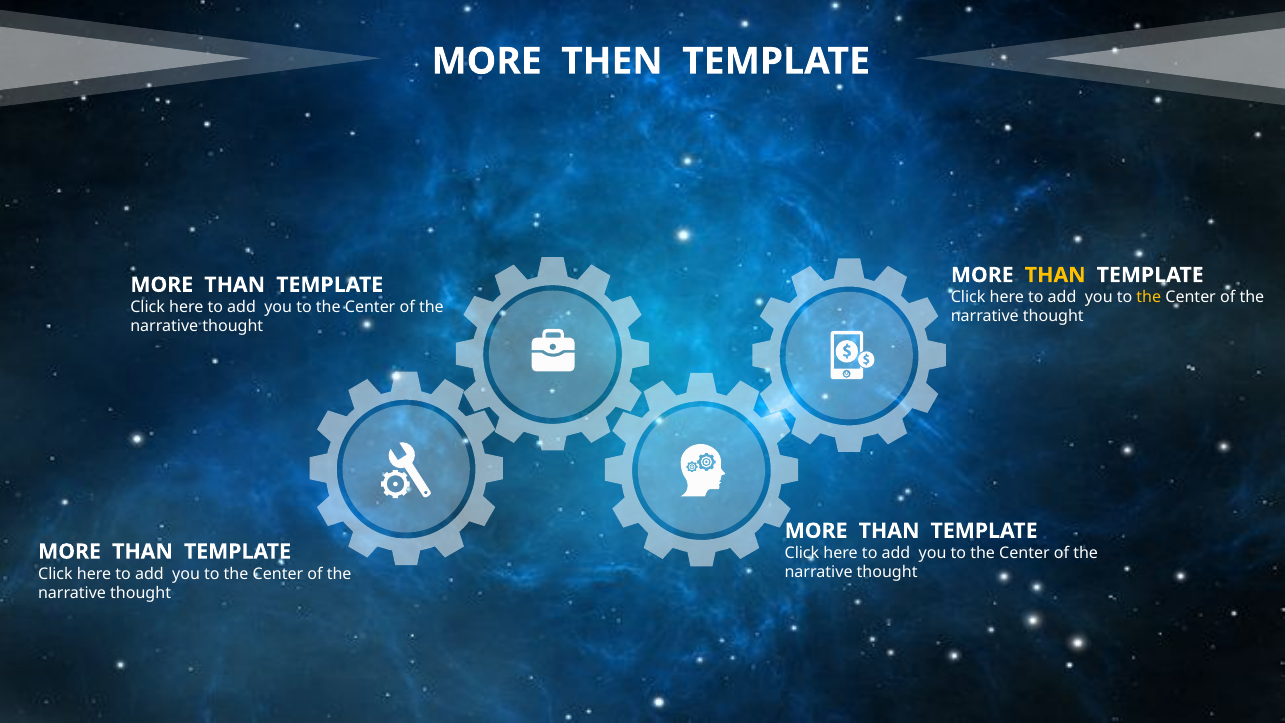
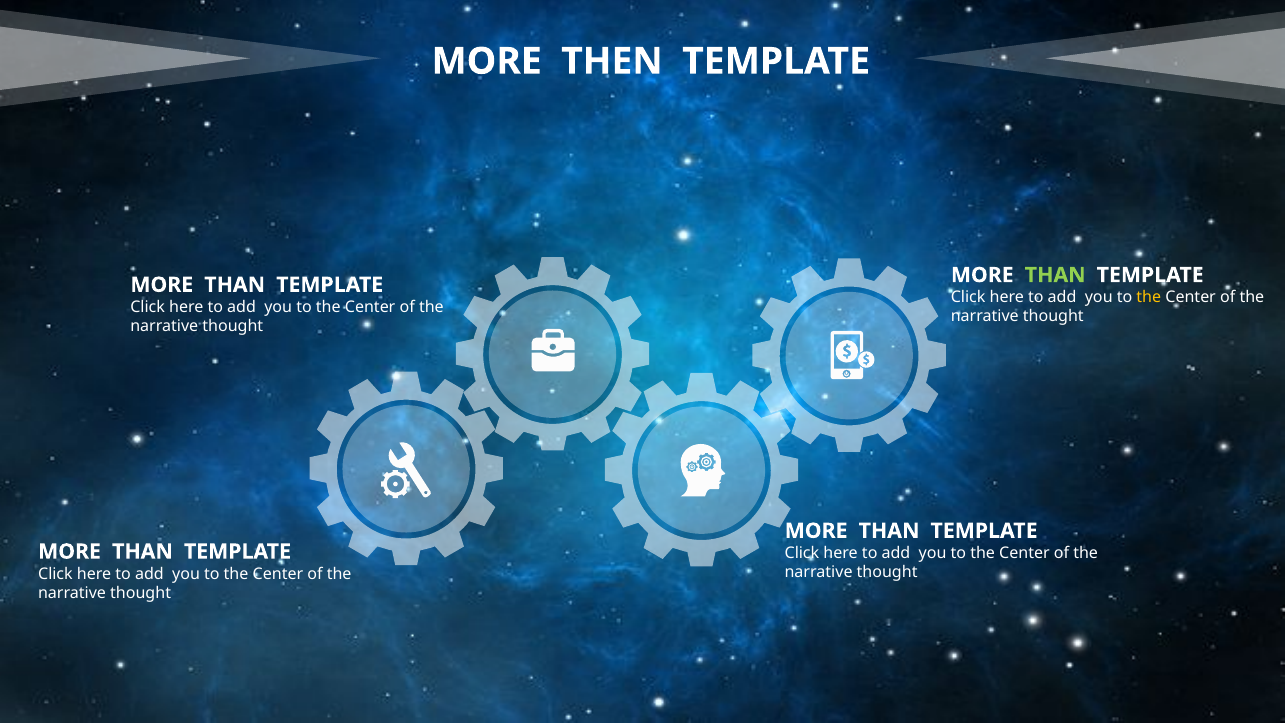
THAN colour: yellow -> light green (1055, 275)
